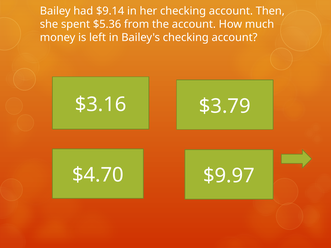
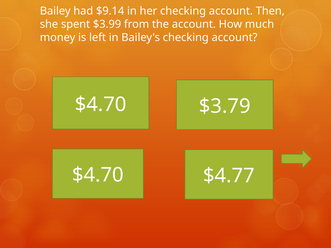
$5.36: $5.36 -> $3.99 (107, 24)
$3.16: $3.16 -> $4.70 (101, 104)
$9.97: $9.97 -> $4.77 (229, 176)
